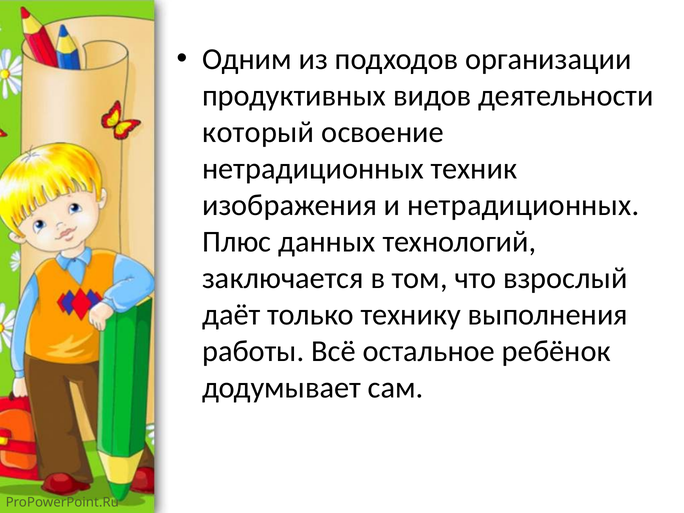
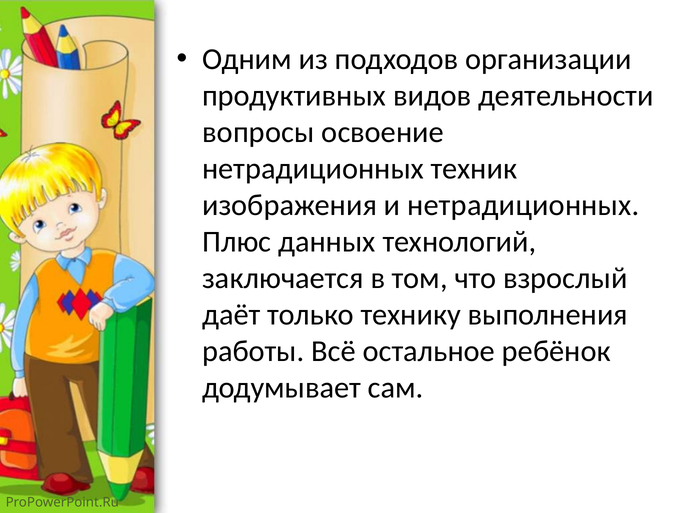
который: который -> вопросы (258, 132)
